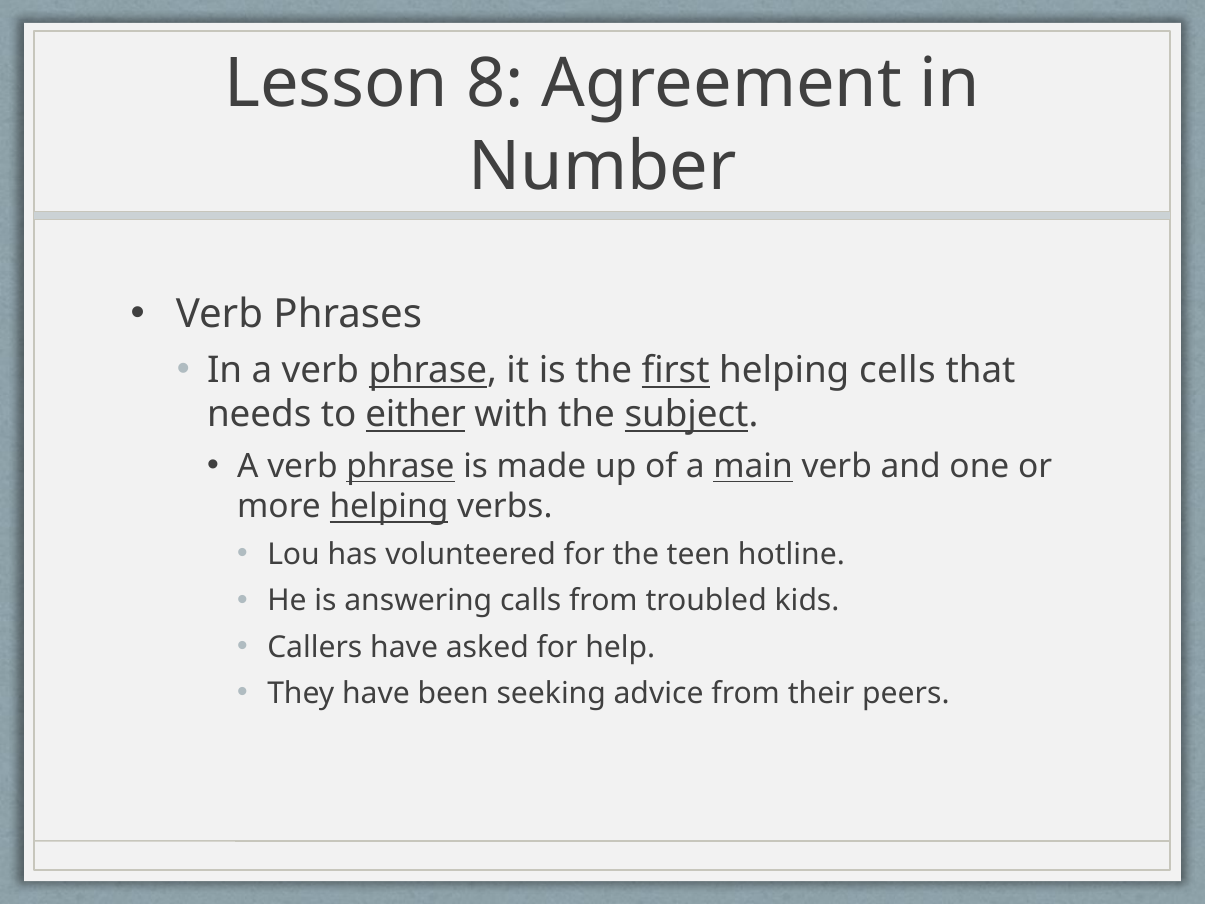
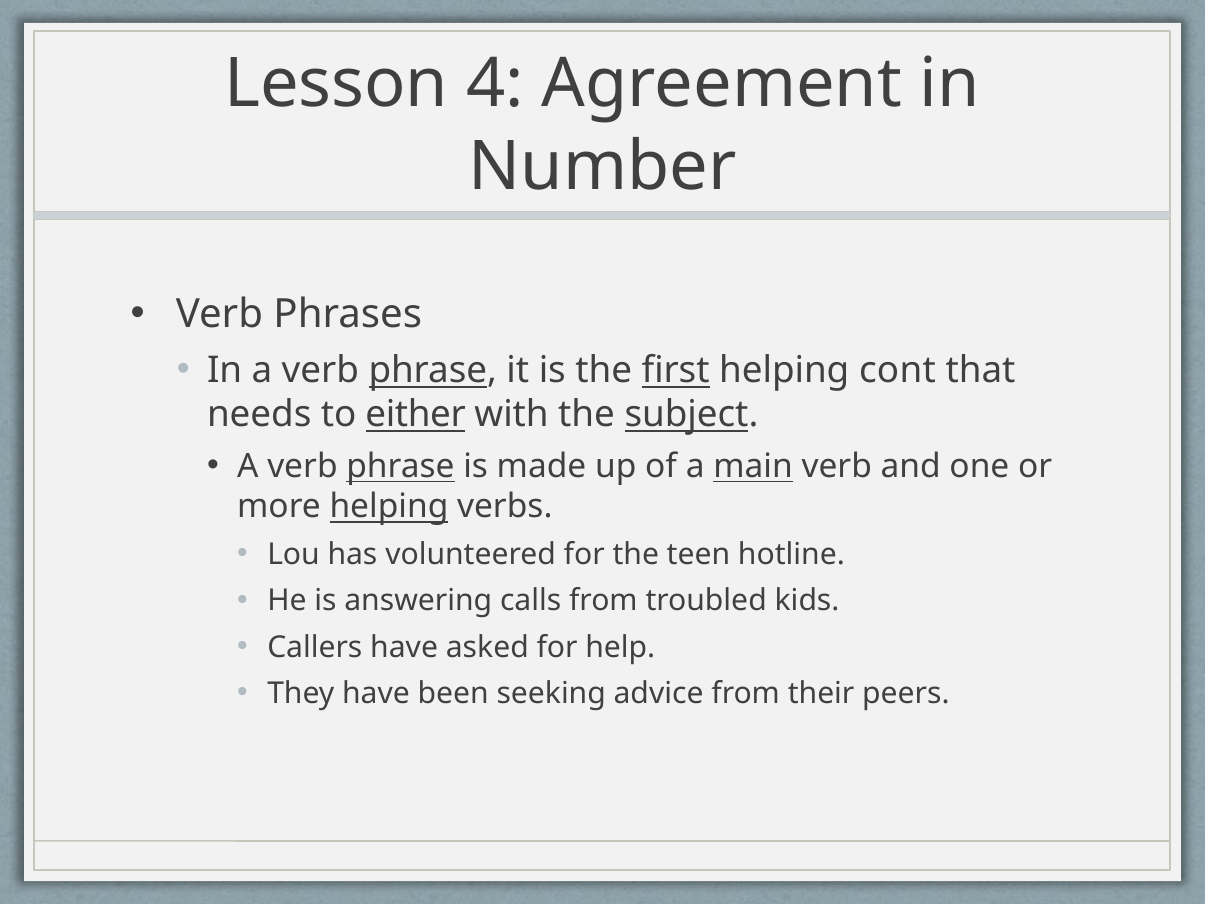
8: 8 -> 4 (495, 84)
cells: cells -> cont (897, 370)
